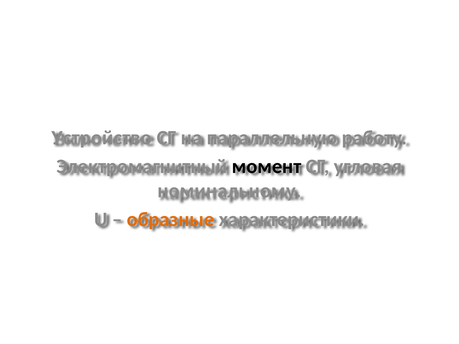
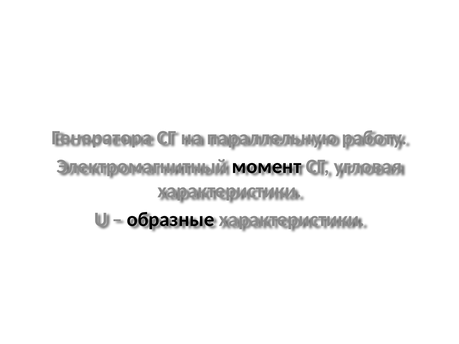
Устройство: Устройство -> Генератора (102, 138)
номинальному: номинальному -> характеристики (229, 191)
образные colour: orange -> black (171, 220)
